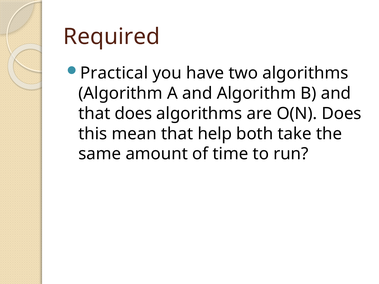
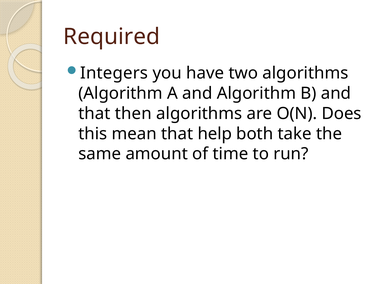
Practical: Practical -> Integers (114, 73)
that does: does -> then (133, 114)
